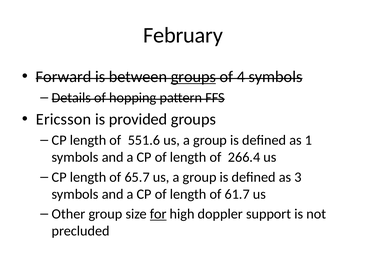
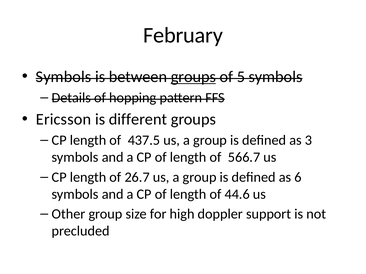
Forward: Forward -> Symbols (64, 77)
4: 4 -> 5 (241, 77)
provided: provided -> different (138, 119)
551.6: 551.6 -> 437.5 (144, 140)
1: 1 -> 3 (308, 140)
266.4: 266.4 -> 566.7 (244, 158)
65.7: 65.7 -> 26.7 (137, 177)
3: 3 -> 6 (298, 177)
61.7: 61.7 -> 44.6 (237, 194)
for underline: present -> none (158, 214)
